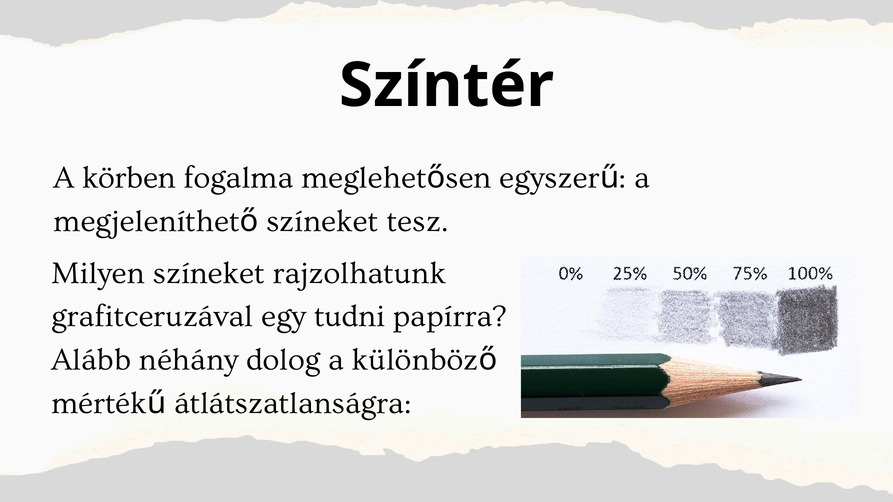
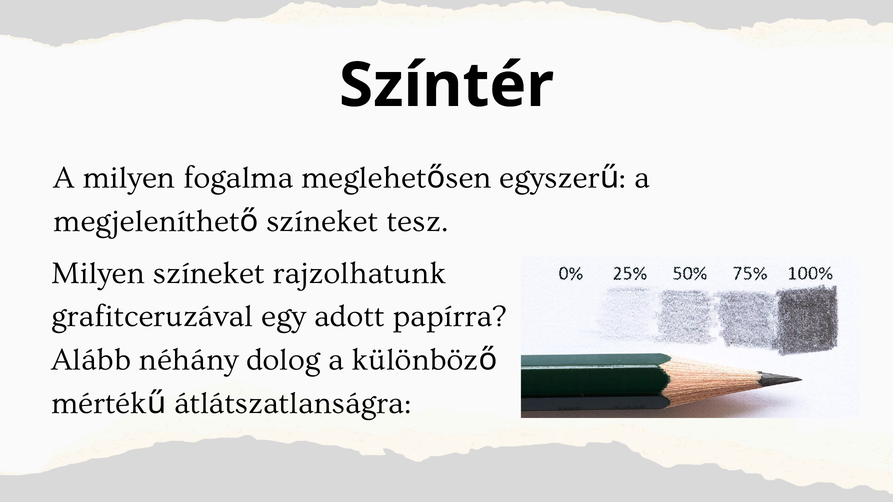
A körben: körben -> milyen (129, 178)
tudni: tudni -> adott (349, 316)
